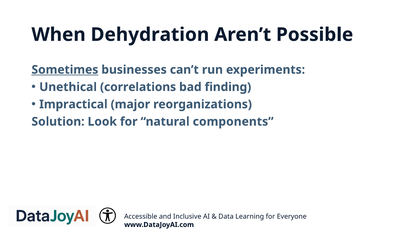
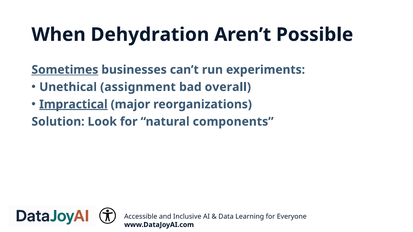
correlations: correlations -> assignment (138, 87)
finding: finding -> overall (228, 87)
Impractical underline: none -> present (73, 104)
